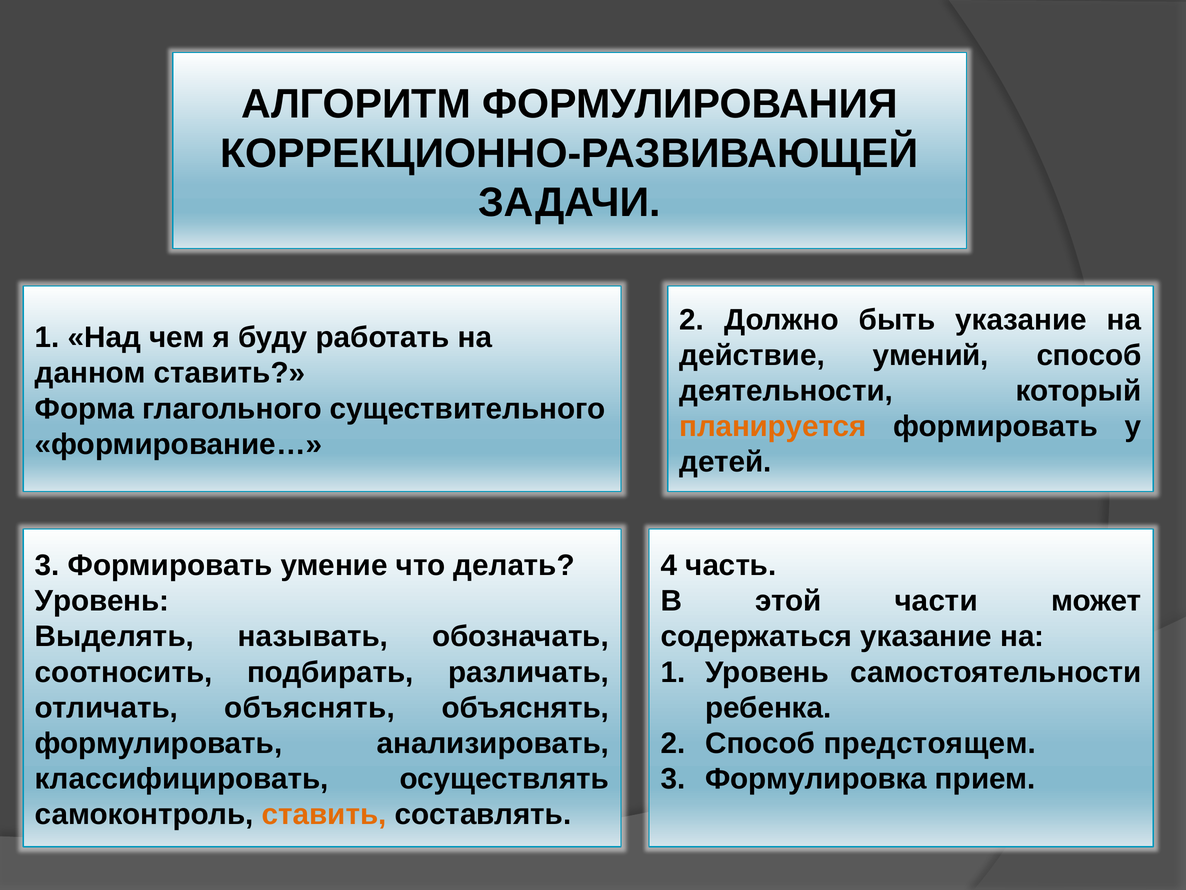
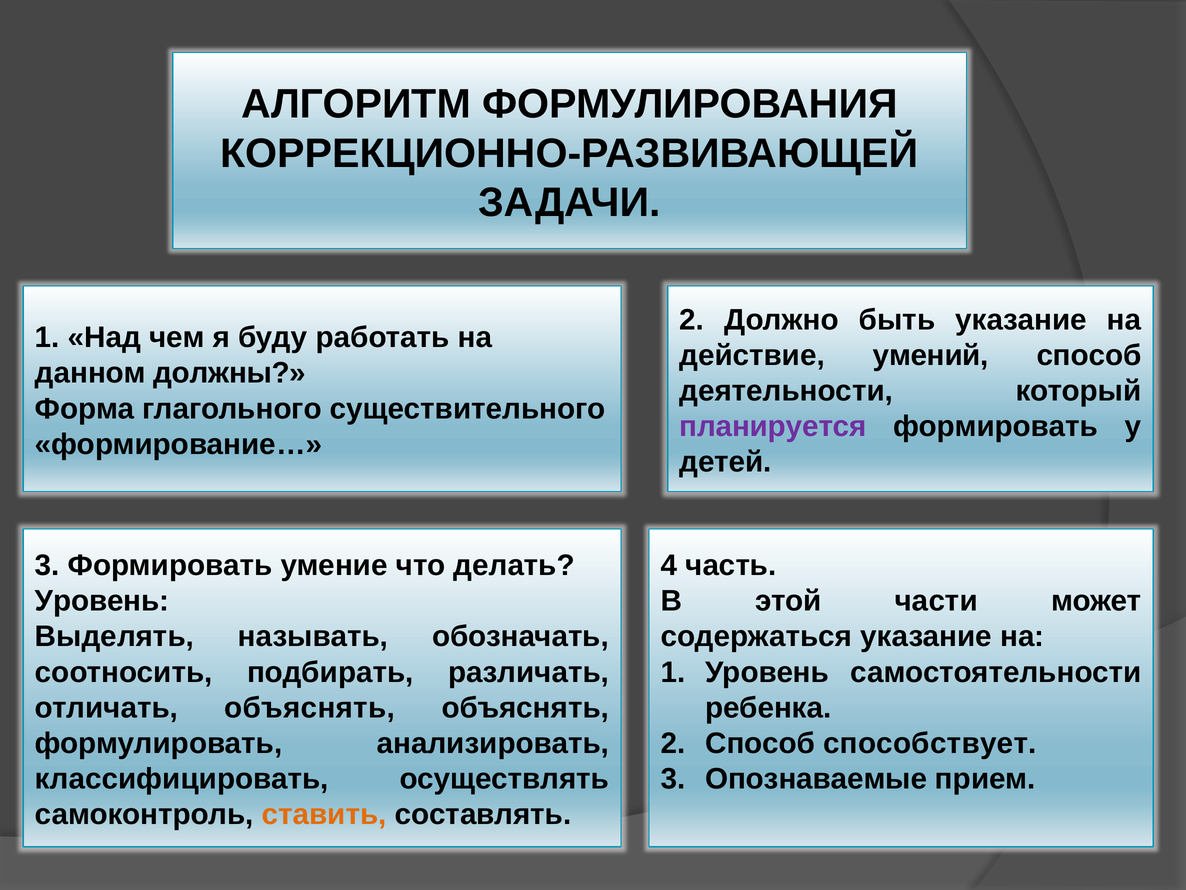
данном ставить: ставить -> должны (230, 373)
планируется colour: orange -> purple (773, 426)
предстоящем: предстоящем -> способствует (930, 743)
Формулировка: Формулировка -> Опознаваемые (816, 779)
